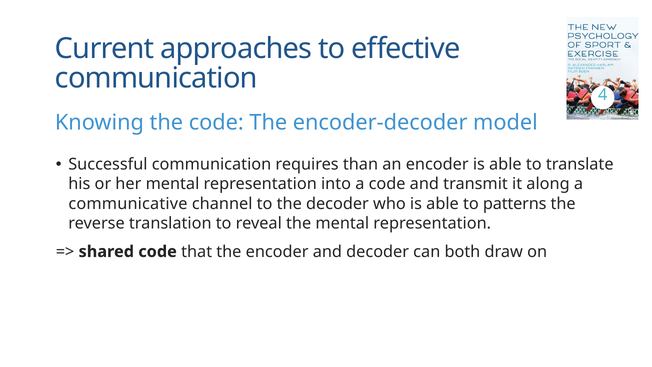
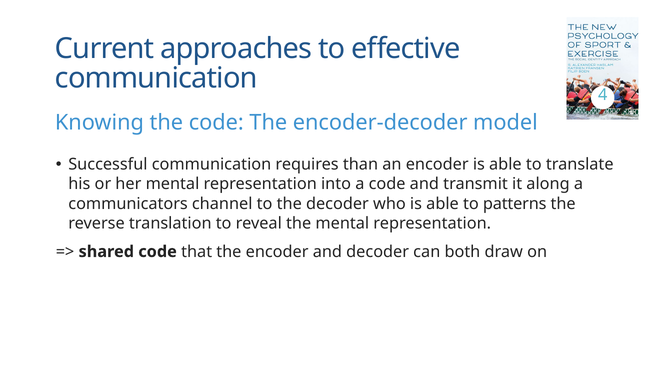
communicative: communicative -> communicators (128, 204)
